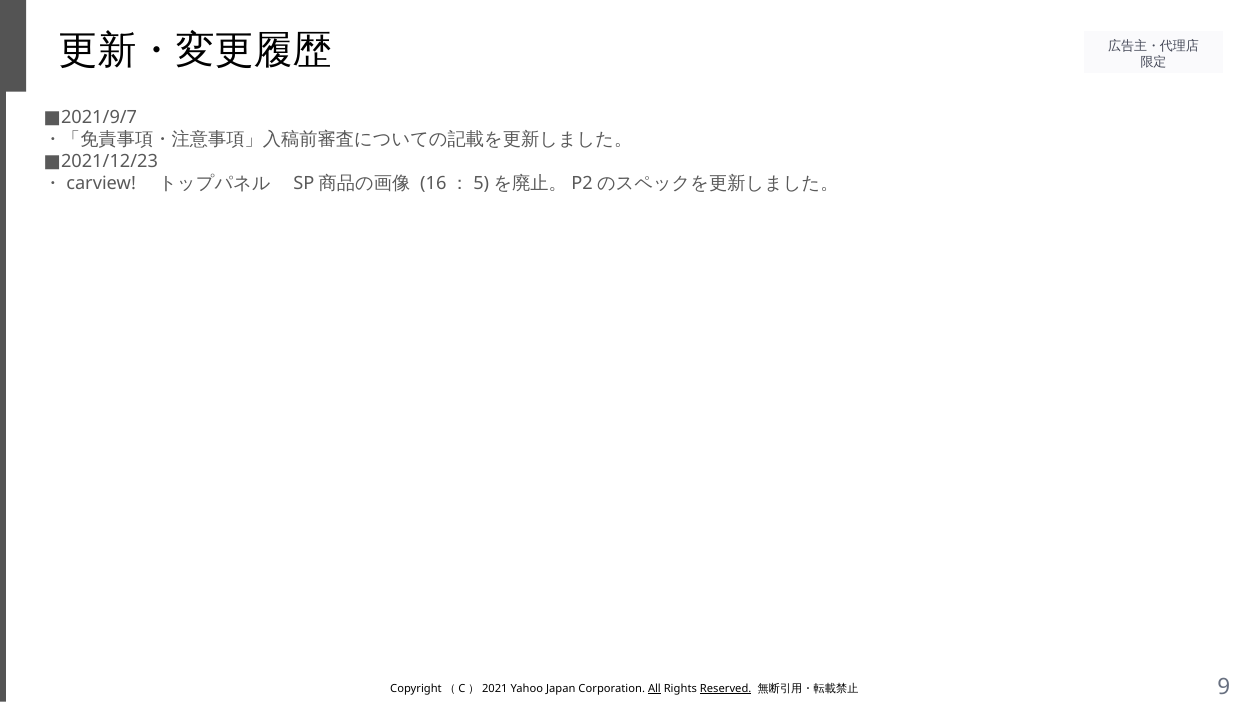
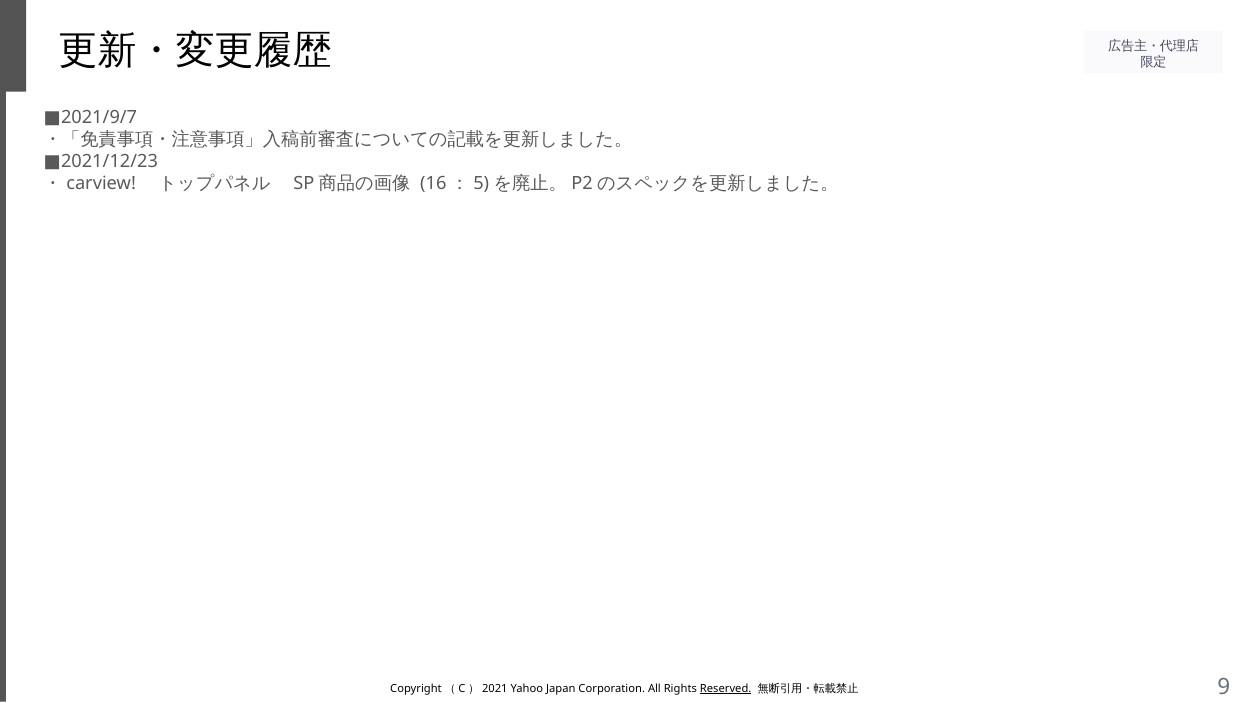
All underline: present -> none (654, 688)
